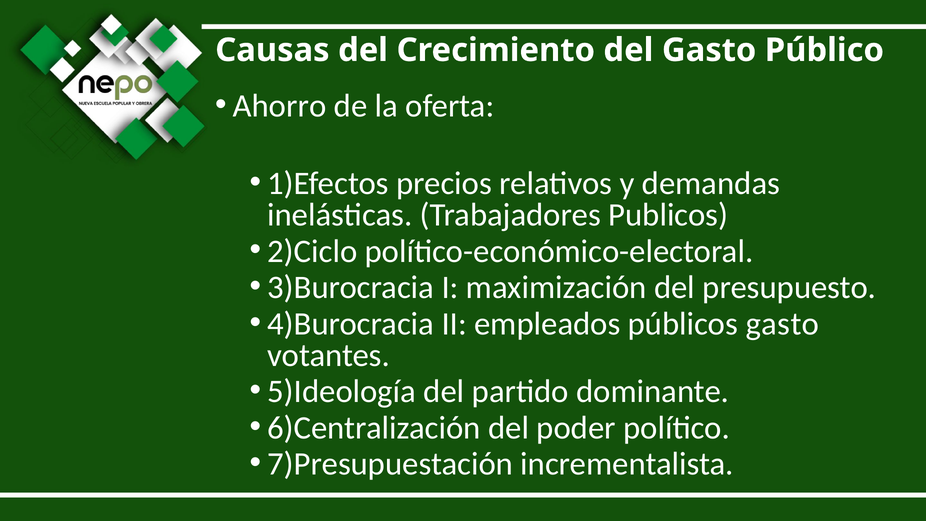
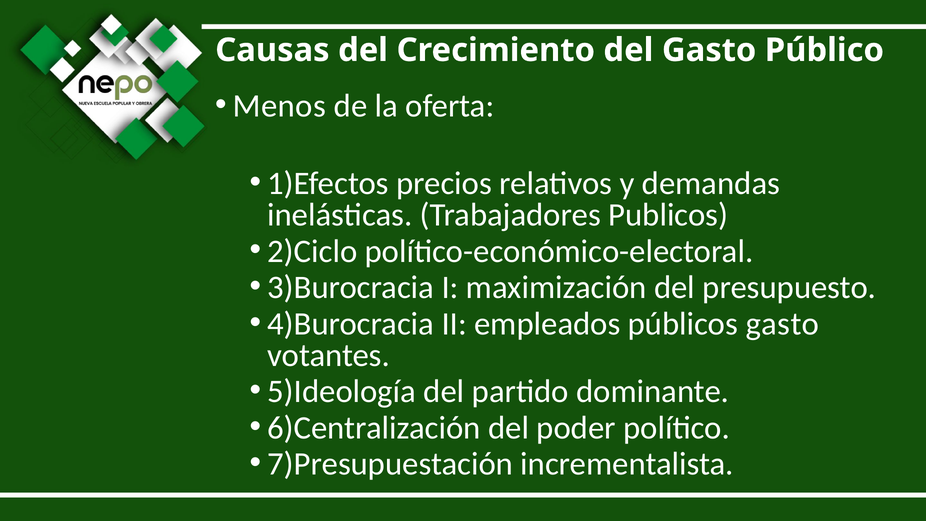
Ahorro: Ahorro -> Menos (279, 106)
